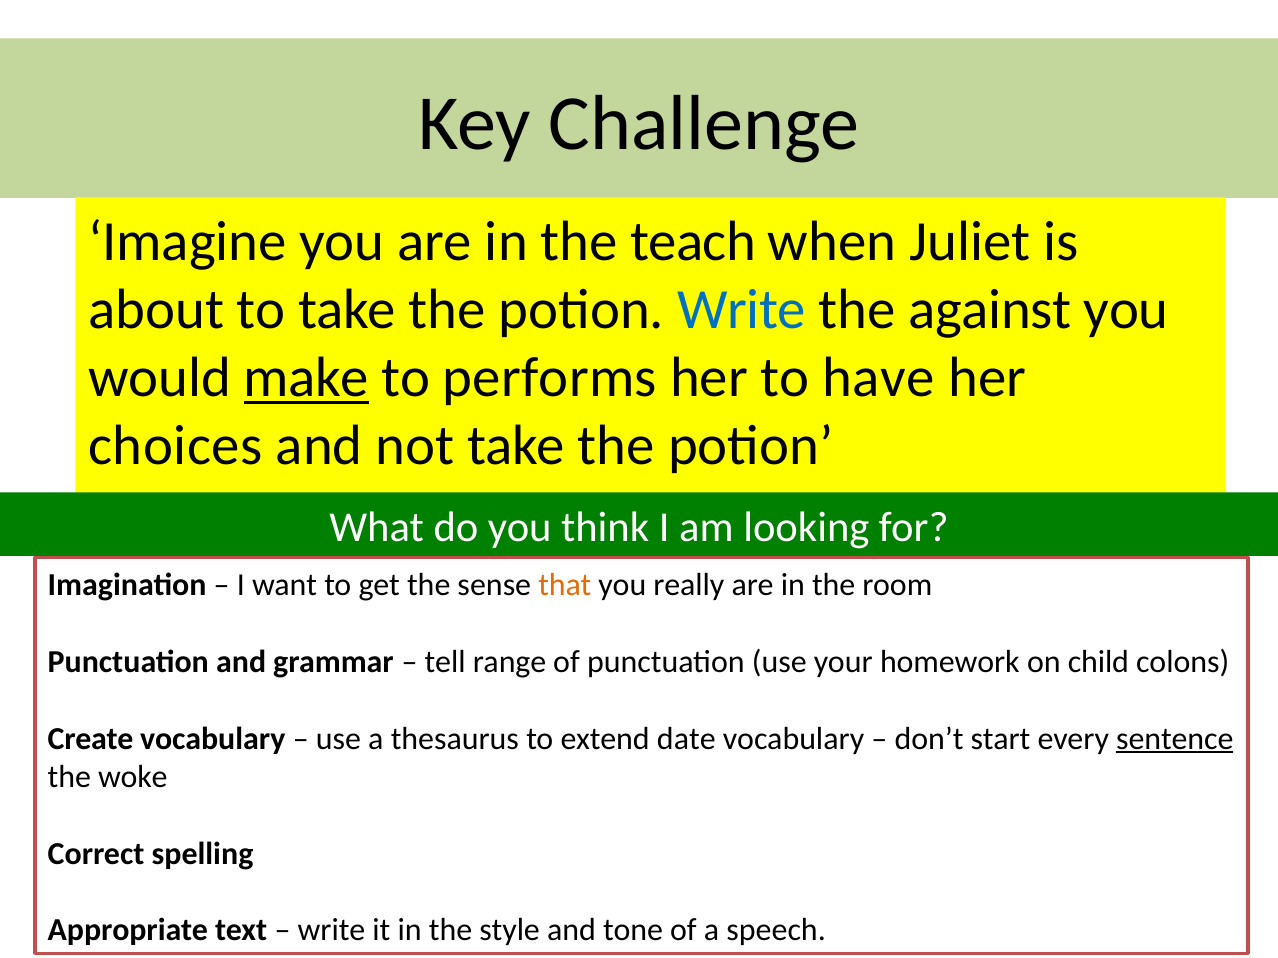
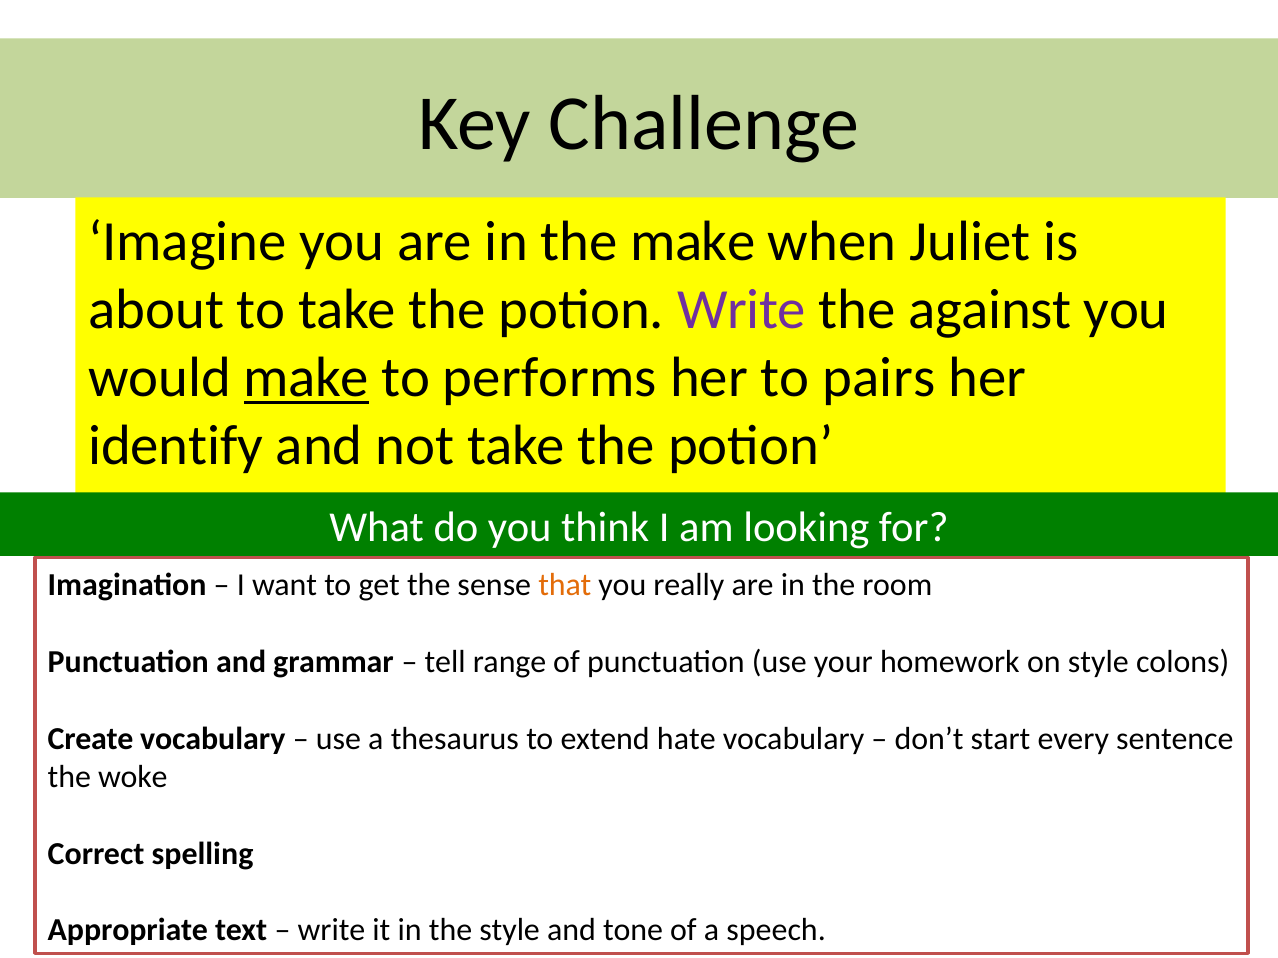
the teach: teach -> make (693, 242)
Write colour: blue -> purple (742, 310)
have: have -> pairs (879, 378)
choices: choices -> identify (176, 446)
on child: child -> style (1098, 662)
date: date -> hate (686, 739)
sentence underline: present -> none (1175, 739)
